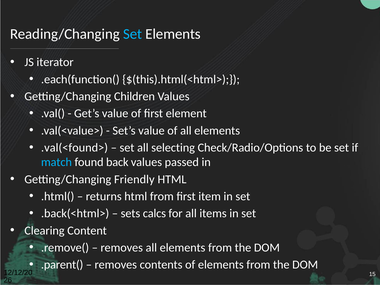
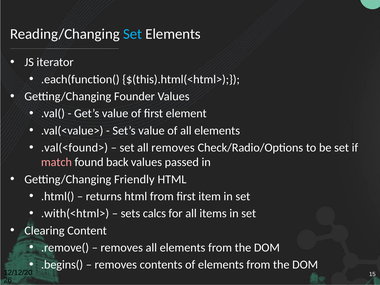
Children: Children -> Founder (134, 96)
all selecting: selecting -> removes (173, 148)
match colour: light blue -> pink (56, 162)
.back(<html>: .back(<html> -> .with(<html> (75, 213)
.parent(: .parent( -> .begins( (62, 265)
